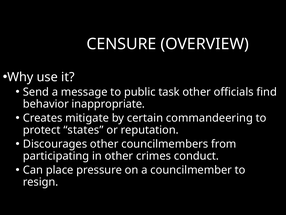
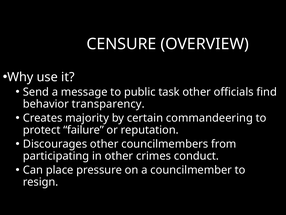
inappropriate: inappropriate -> transparency (108, 104)
mitigate: mitigate -> majority (87, 118)
states: states -> failure (84, 130)
